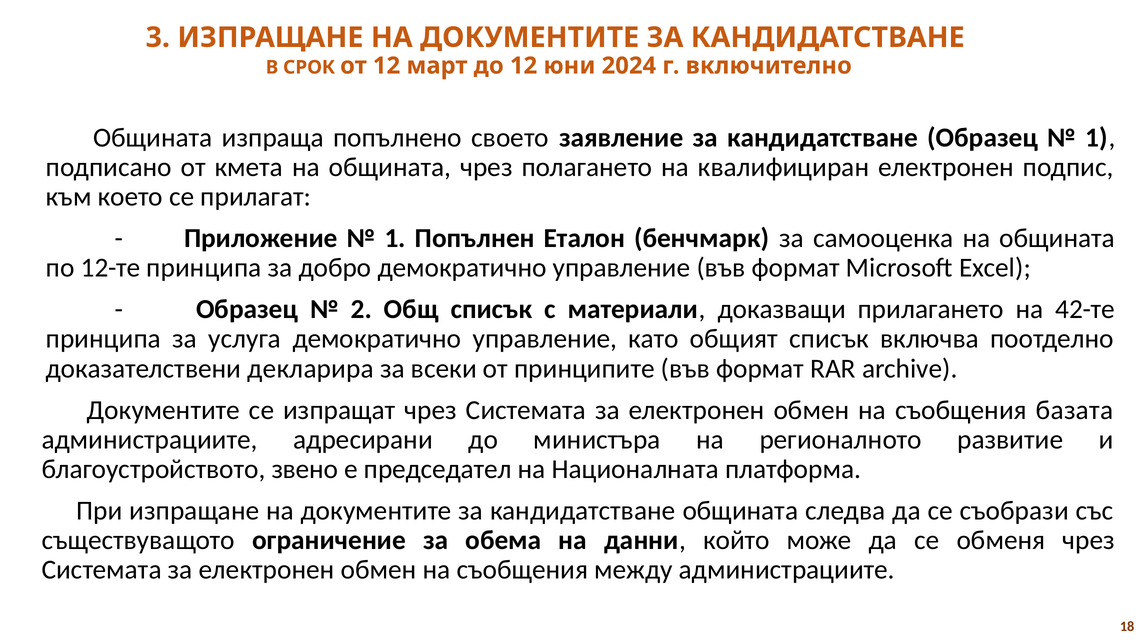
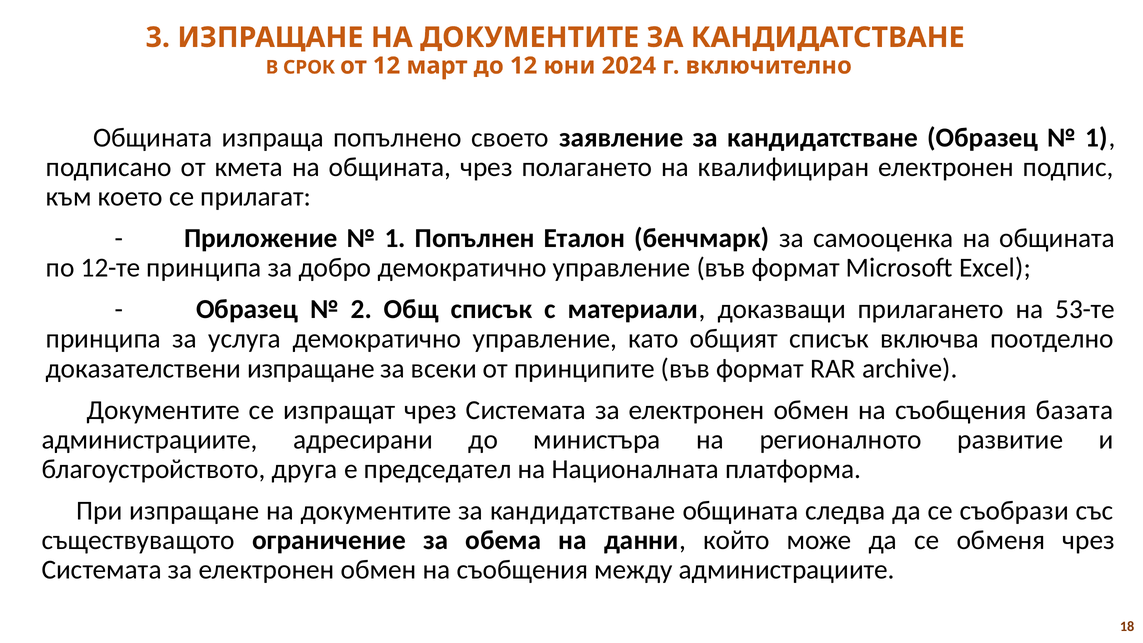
42-те: 42-те -> 53-те (1085, 309)
доказателствени декларира: декларира -> изпращане (311, 368)
звено: звено -> друга (305, 469)
